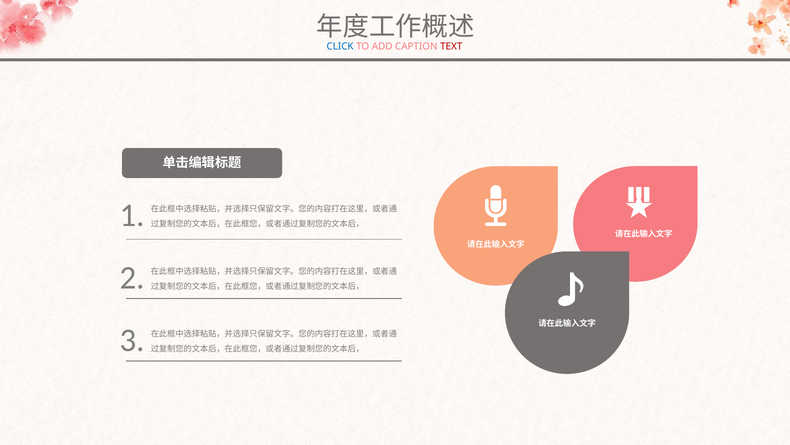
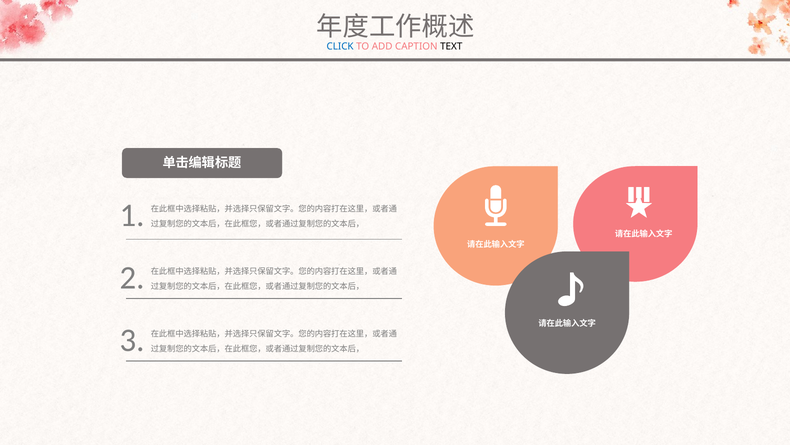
TEXT colour: red -> black (451, 47)
